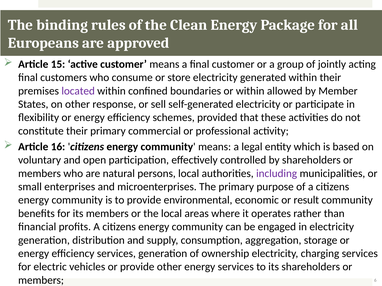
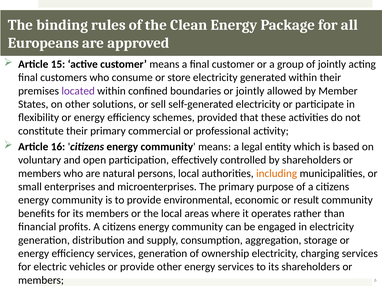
or within: within -> jointly (250, 91)
response: response -> solutions (114, 104)
including colour: purple -> orange (277, 174)
